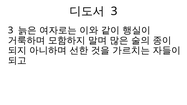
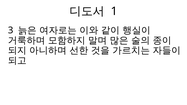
3: 3 -> 1 (114, 11)
